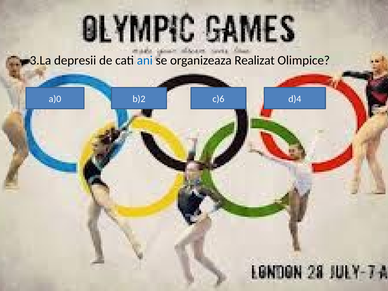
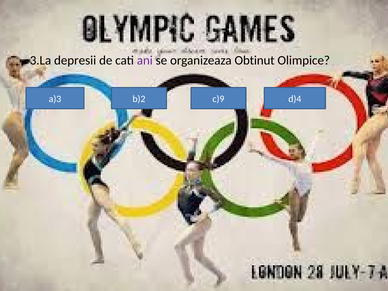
ani colour: blue -> purple (145, 60)
Realizat: Realizat -> Obtinut (255, 60)
a)0: a)0 -> a)3 (55, 99)
c)6: c)6 -> c)9 (218, 99)
